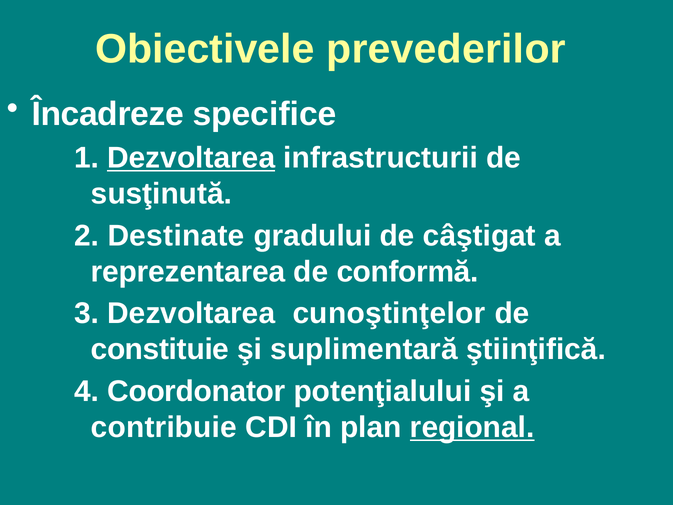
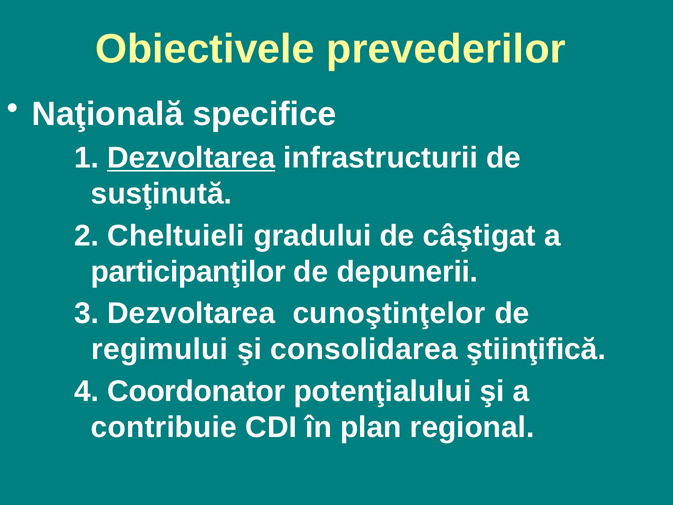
Încadreze: Încadreze -> Naţională (108, 114)
Destinate: Destinate -> Cheltuieli (176, 236)
reprezentarea: reprezentarea -> participanţilor (188, 272)
conformă: conformă -> depunerii (407, 272)
constituie: constituie -> regimului (160, 349)
suplimentară: suplimentară -> consolidarea (364, 349)
regional underline: present -> none (472, 427)
